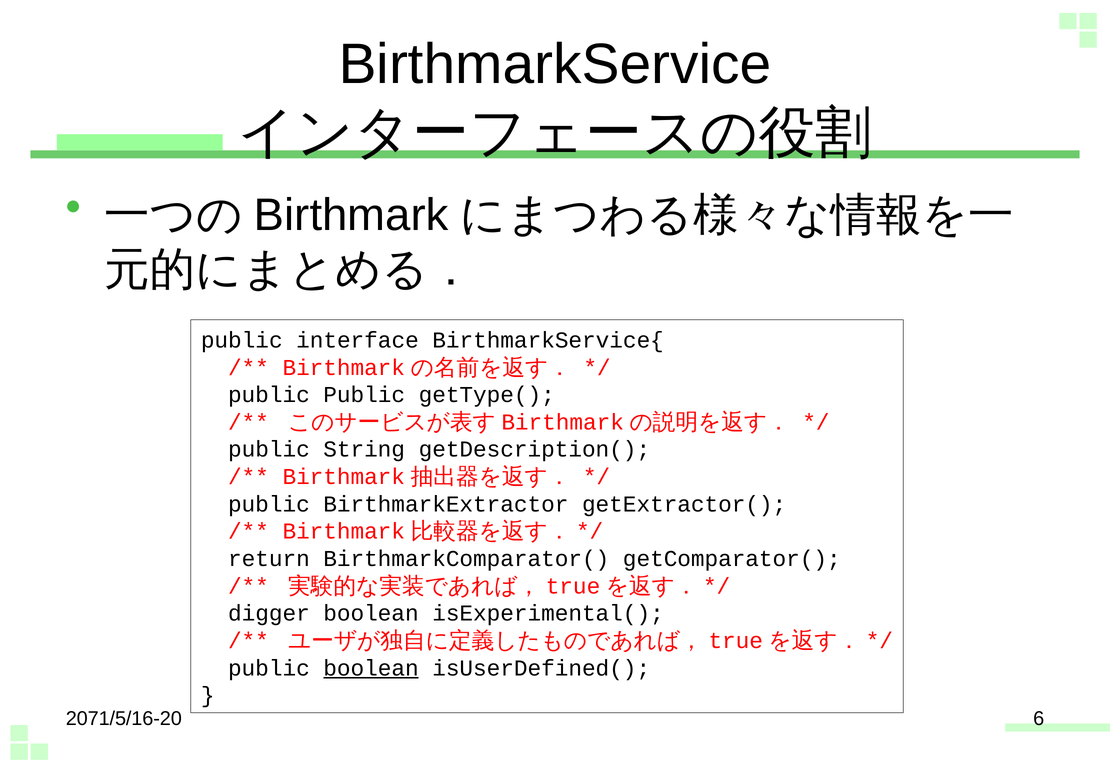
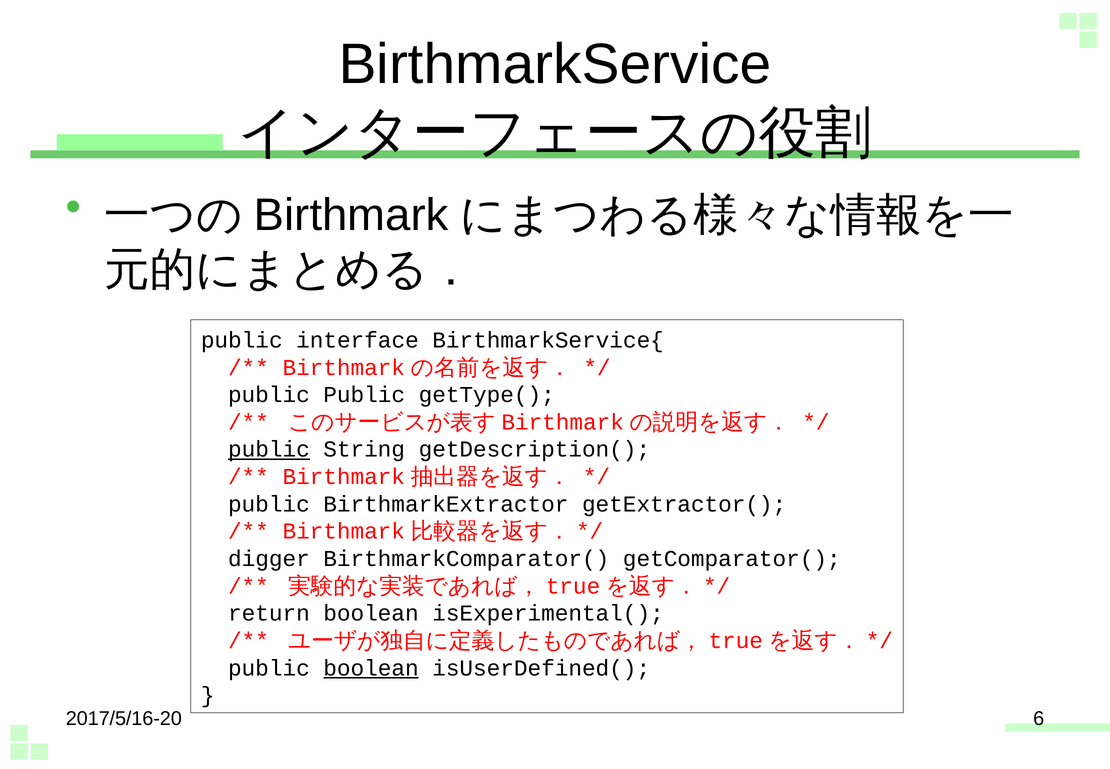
public underline: none -> present (269, 449)
return: return -> digger (269, 558)
digger: digger -> return (269, 613)
2071/5/16-20: 2071/5/16-20 -> 2017/5/16-20 (124, 718)
